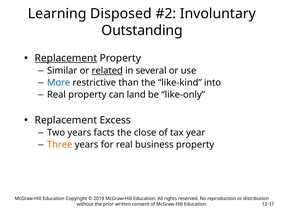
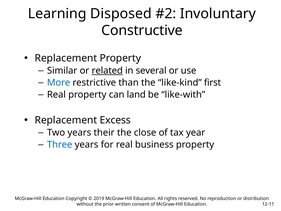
Outstanding: Outstanding -> Constructive (142, 30)
Replacement underline: present -> none (66, 58)
into: into -> first (213, 83)
like-only: like-only -> like-with (183, 94)
facts: facts -> their (104, 132)
Three colour: orange -> blue (60, 144)
